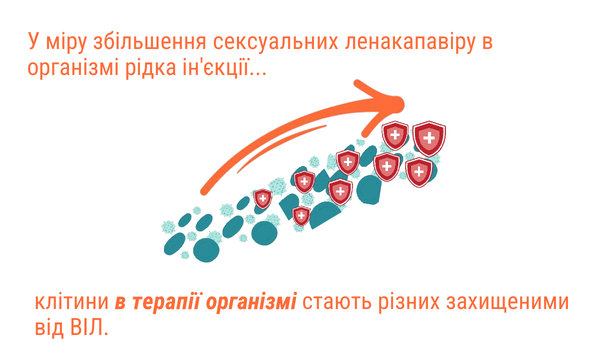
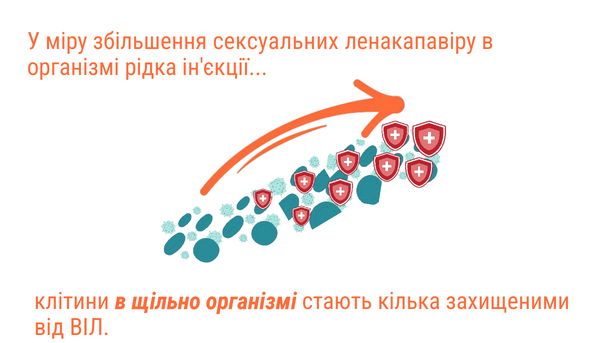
терапії: терапії -> щільно (166, 301)
різних: різних -> кілька (409, 301)
